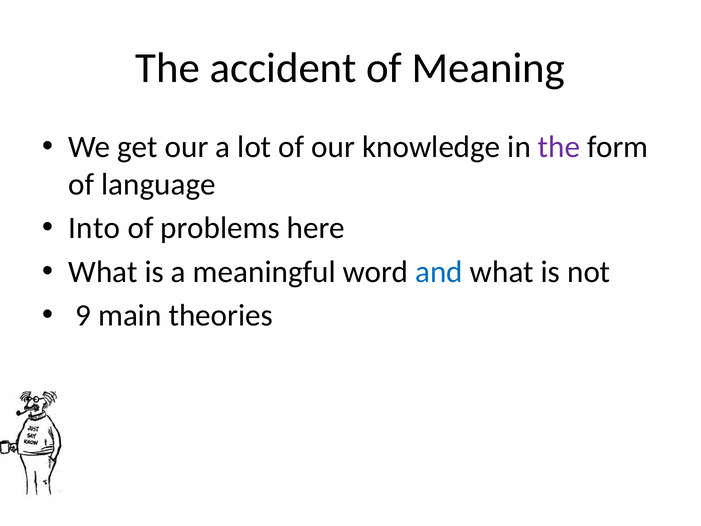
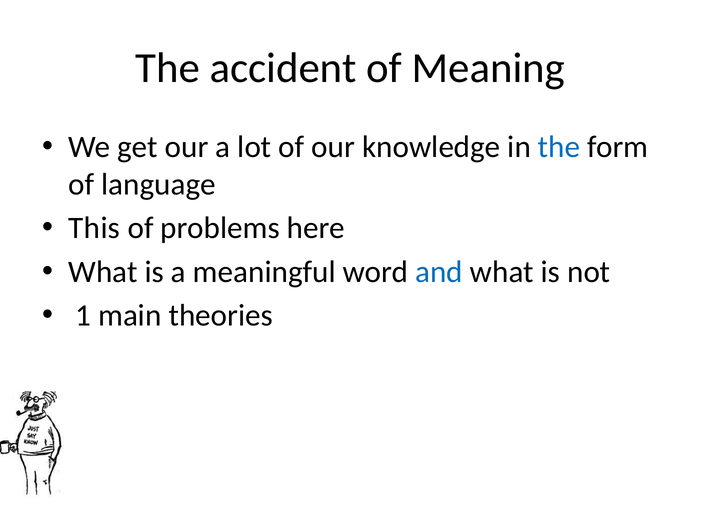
the colour: purple -> blue (559, 147)
Into: Into -> This (94, 228)
9: 9 -> 1 (83, 315)
